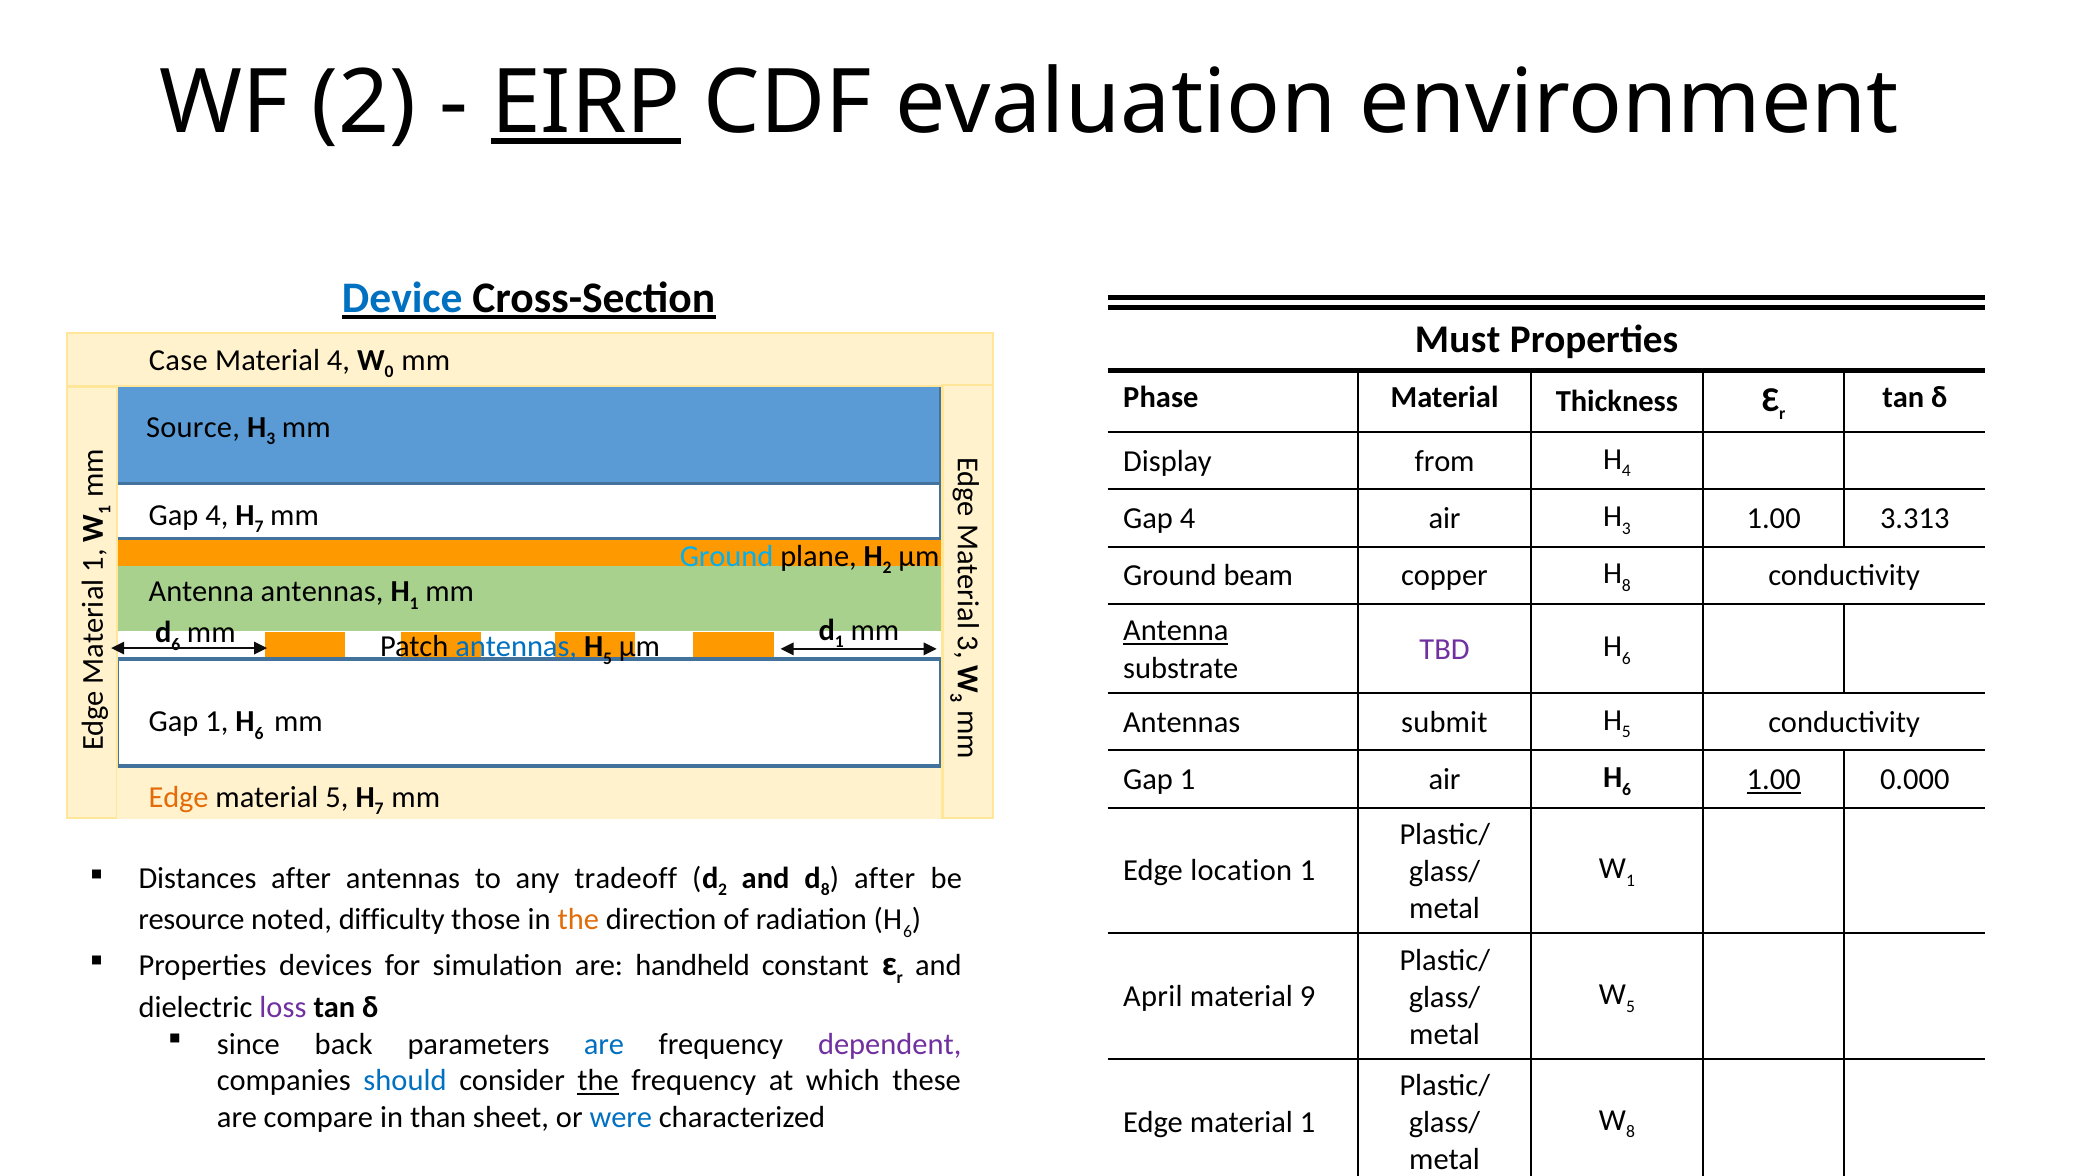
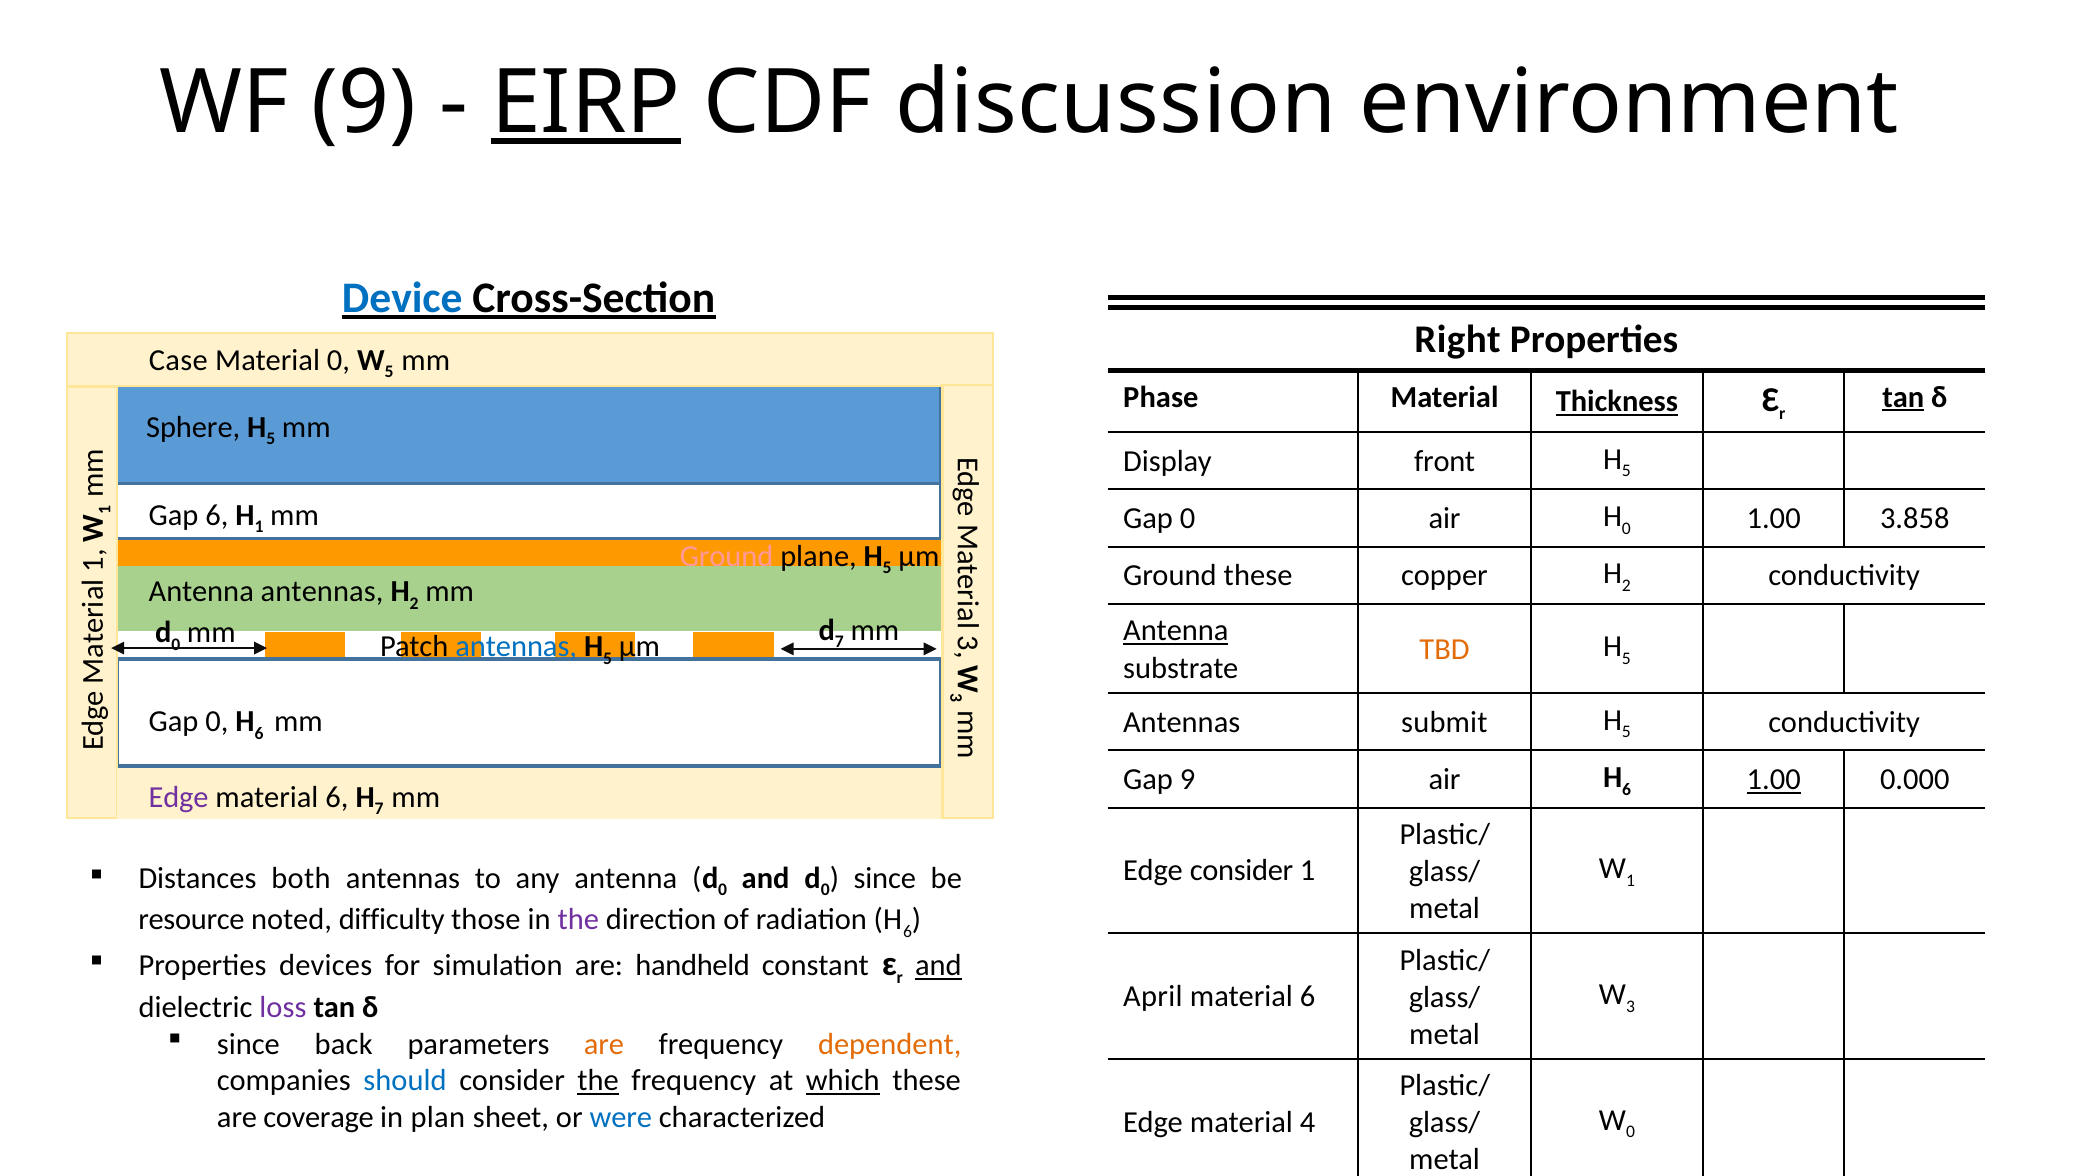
WF 2: 2 -> 9 (364, 103)
evaluation: evaluation -> discussion (1116, 103)
Must: Must -> Right (1458, 340)
4: 4 -> 0 (338, 360)
0: 0 -> 5 (389, 372)
Thickness underline: none -> present (1617, 401)
tan underline: none -> present (1903, 397)
Source: Source -> Sphere (193, 427)
3: 3 -> 5 (271, 439)
from: from -> front (1445, 461)
4: 4 -> 5 (1626, 471)
4: 4 -> 6 (217, 515)
7: 7 -> 1 (259, 527)
4: 4 -> 0 (1188, 518)
3: 3 -> 0 (1626, 528)
3.313: 3.313 -> 3.858 (1915, 518)
Ground colour: light blue -> pink (727, 556)
2: 2 -> 5 (887, 568)
Ground beam: beam -> these (1258, 576)
8: 8 -> 2 (1626, 585)
1: 1 -> 2 (414, 603)
6: 6 -> 0 (176, 644)
1: 1 -> 7 (839, 642)
TBD colour: purple -> orange (1445, 649)
6: 6 -> 5 (1626, 659)
1: 1 -> 0 (217, 721)
1: 1 -> 9 (1188, 779)
Edge colour: orange -> purple (179, 797)
5: 5 -> 6 (337, 797)
Edge location: location -> consider (1242, 871)
Distances after: after -> both (301, 878)
any tradeoff: tradeoff -> antenna (626, 878)
2: 2 -> 0 (723, 890)
8: 8 -> 0 (825, 890)
after: after -> since (885, 878)
the colour: orange -> purple (578, 920)
and underline: none -> present (938, 965)
5: 5 -> 3 (1631, 1006)
9: 9 -> 6 (1308, 996)
are colour: blue -> orange (604, 1044)
dependent colour: purple -> orange (890, 1044)
which underline: none -> present (843, 1080)
compare: compare -> coverage (319, 1117)
than: than -> plan (438, 1117)
8: 8 -> 0 (1631, 1131)
1: 1 -> 4 (1308, 1122)
